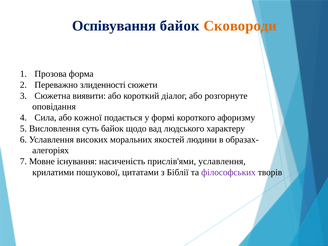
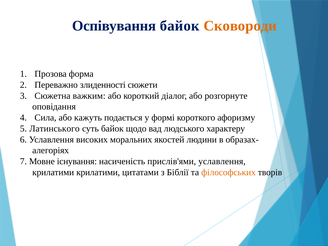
виявити: виявити -> важким (89, 96)
кожної: кожної -> кажуть (88, 118)
Висловлення: Висловлення -> Латинського (54, 129)
крилатими пошукової: пошукової -> крилатими (98, 172)
філософських colour: purple -> orange (228, 172)
